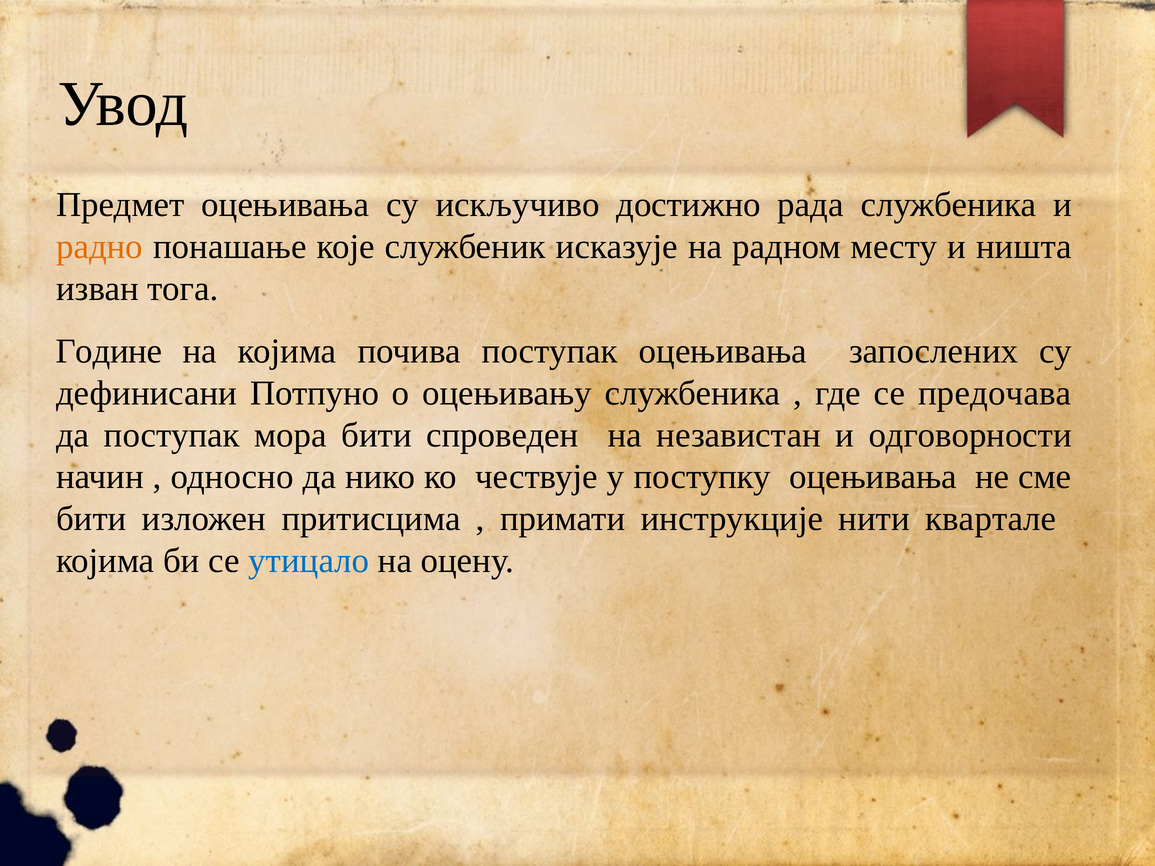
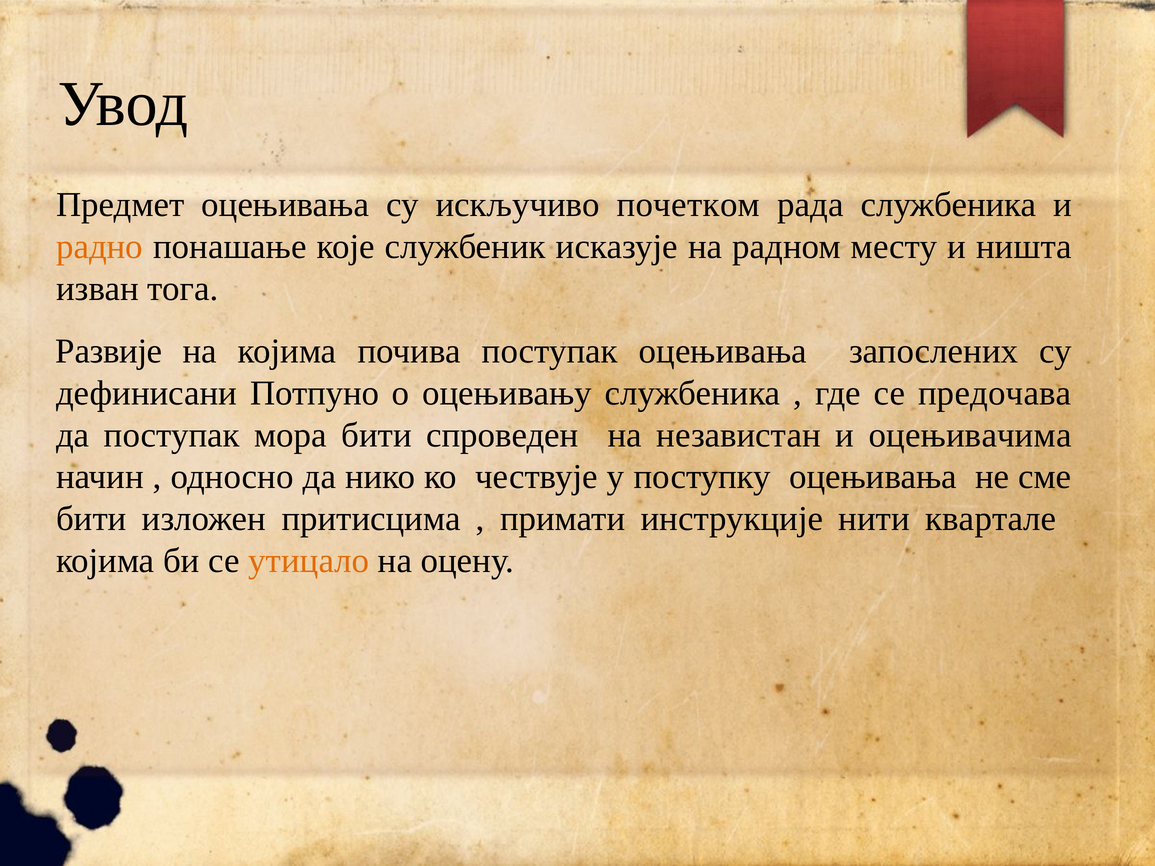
достижно: достижно -> почетком (688, 205)
Године: Године -> Развије (109, 351)
одговорности: одговорности -> оцењивачима (970, 435)
утицало colour: blue -> orange (309, 561)
